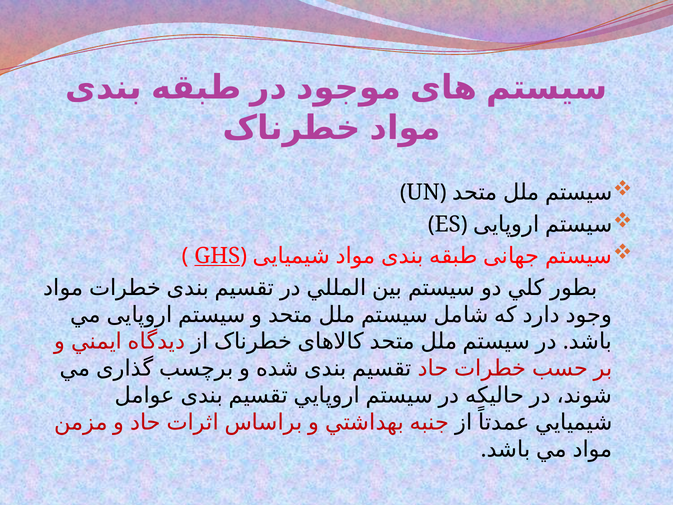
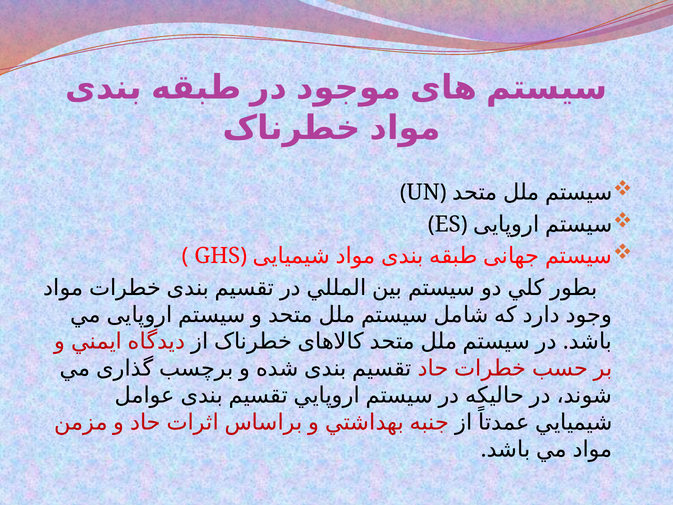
GHS underline: present -> none (217, 256)
